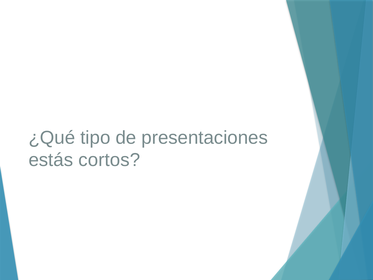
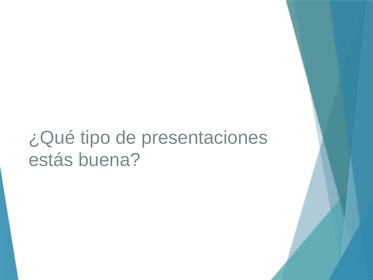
cortos: cortos -> buena (109, 160)
